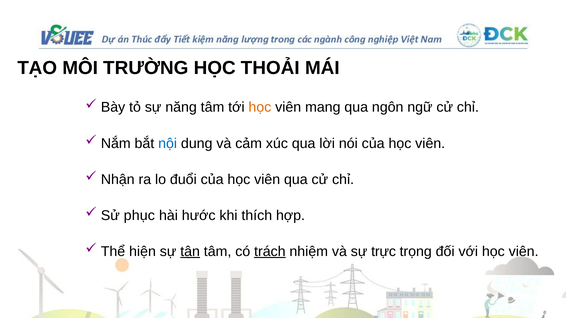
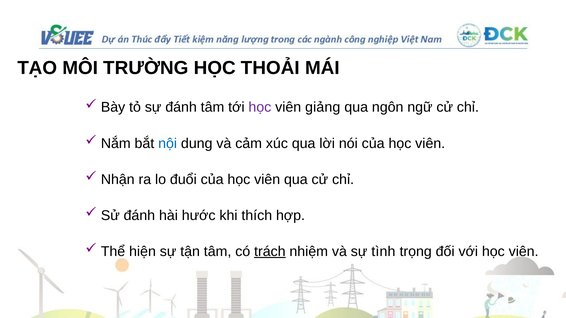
sự năng: năng -> đánh (181, 107)
học colour: orange -> purple (260, 107)
mang: mang -> giảng (323, 107)
Sử phục: phục -> đánh (139, 216)
tận underline: present -> none (190, 252)
trực: trực -> tình (383, 252)
